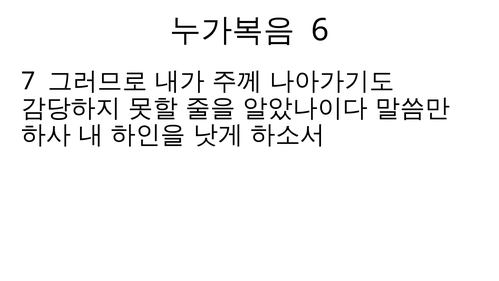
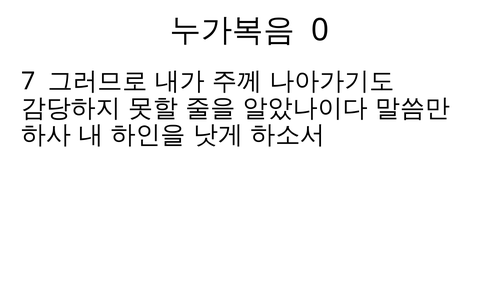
6: 6 -> 0 (320, 30)
